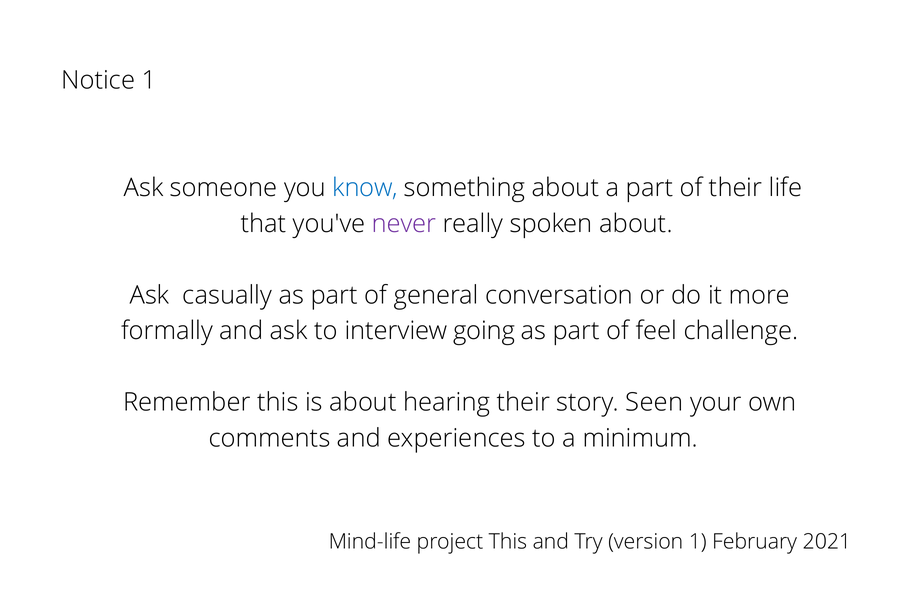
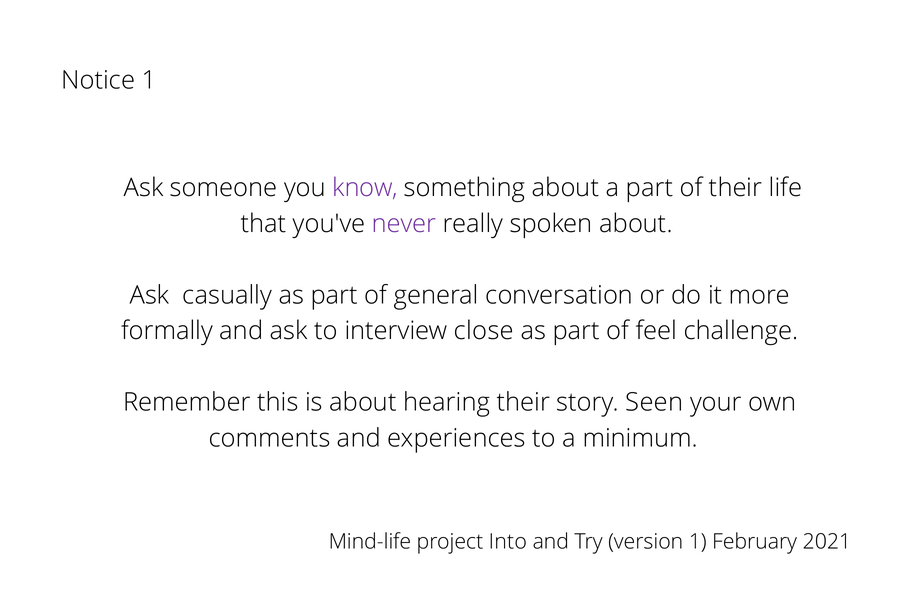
know colour: blue -> purple (365, 188)
going: going -> close (484, 331)
project This: This -> Into (508, 542)
